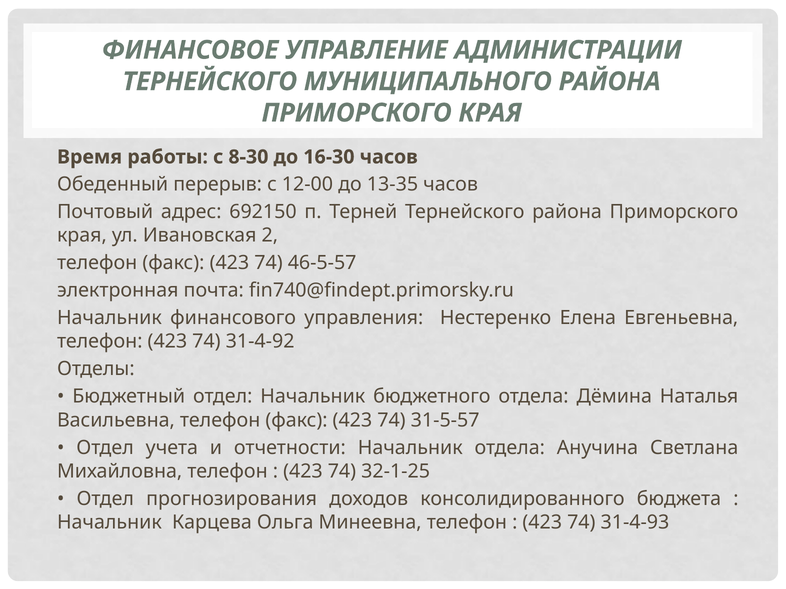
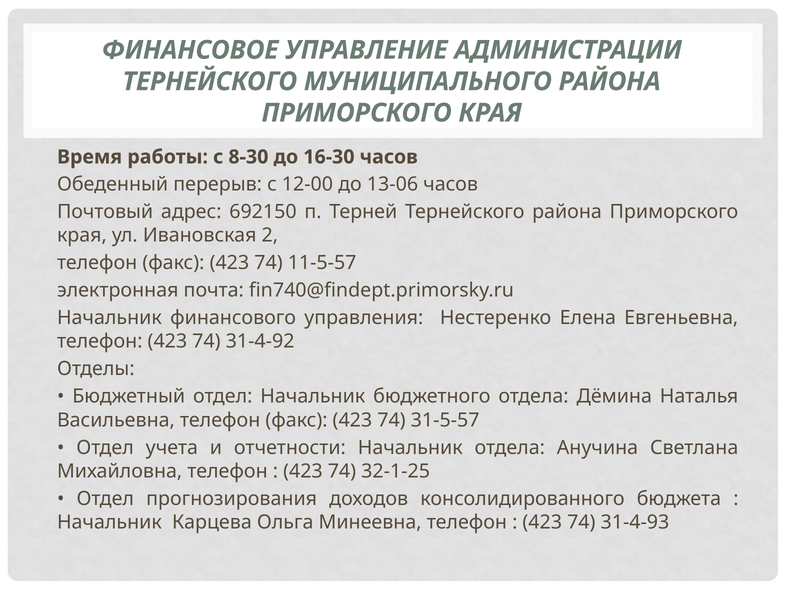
13-35: 13-35 -> 13-06 (392, 185)
46-5-57: 46-5-57 -> 11-5-57 (322, 263)
